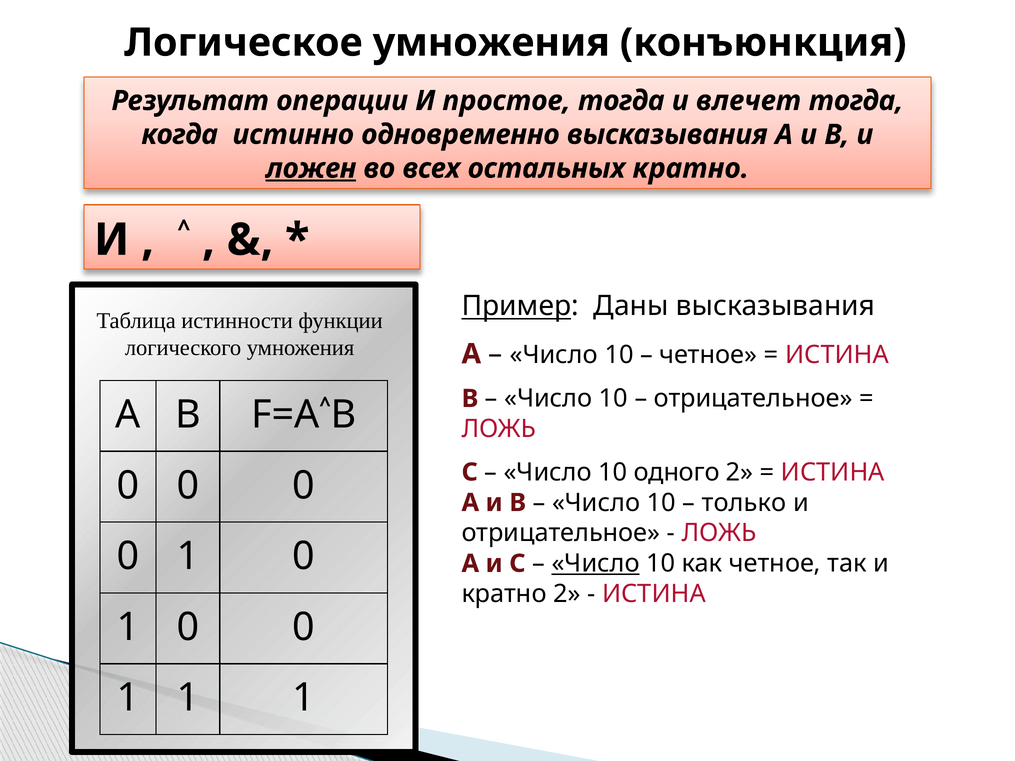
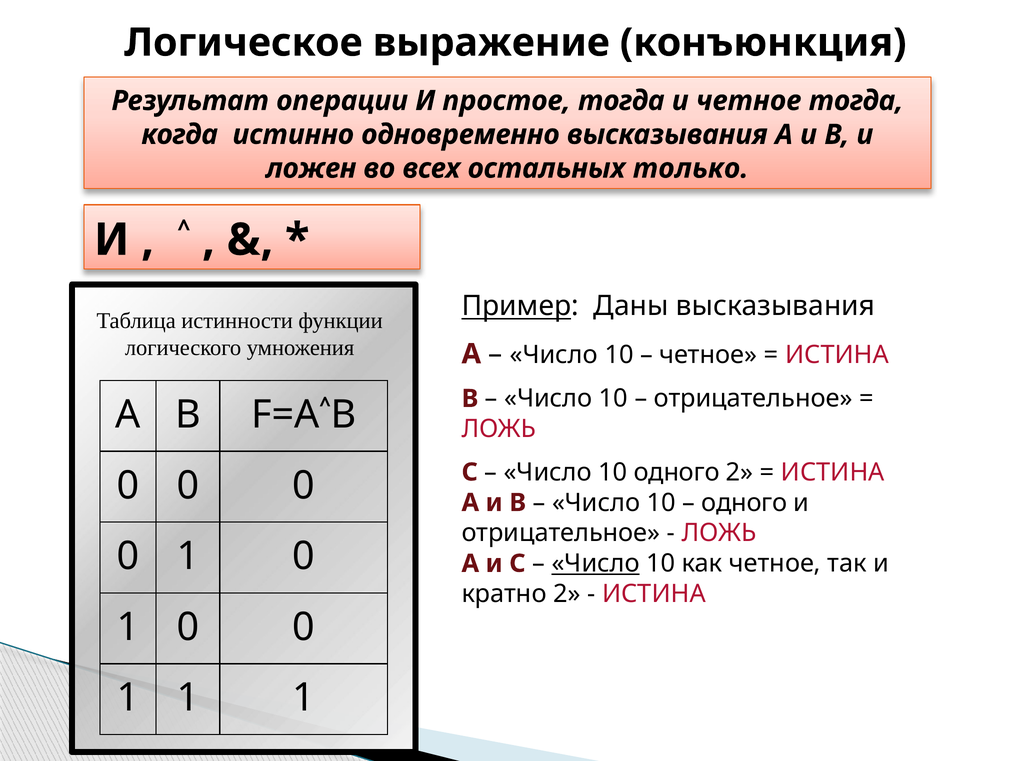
Логическое умножения: умножения -> выражение (491, 43)
и влечет: влечет -> четное (749, 101)
ложен underline: present -> none (311, 168)
остальных кратно: кратно -> только (691, 168)
только: только -> одного (744, 503)
